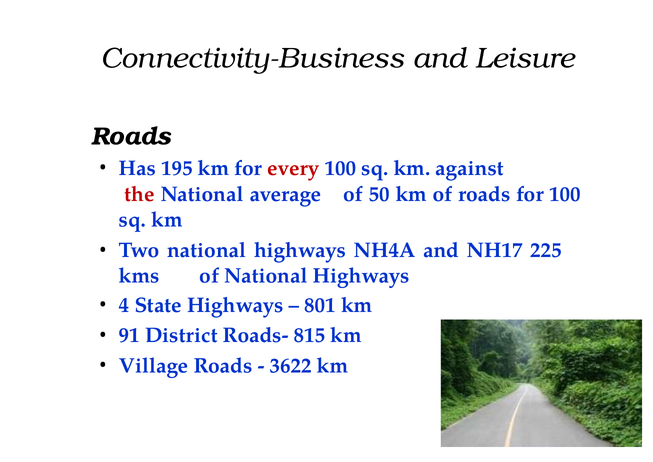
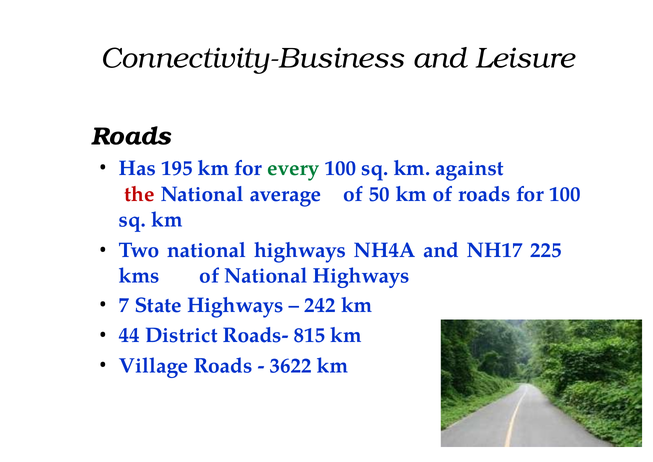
every colour: red -> green (293, 168)
4: 4 -> 7 (124, 305)
801: 801 -> 242 (320, 305)
91: 91 -> 44 (129, 335)
